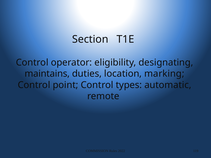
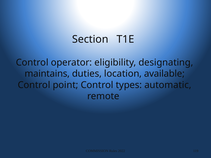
marking: marking -> available (164, 74)
